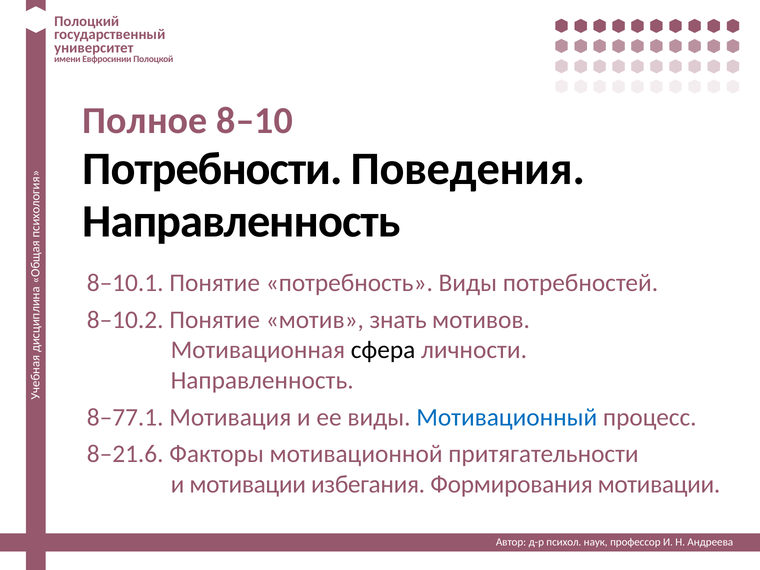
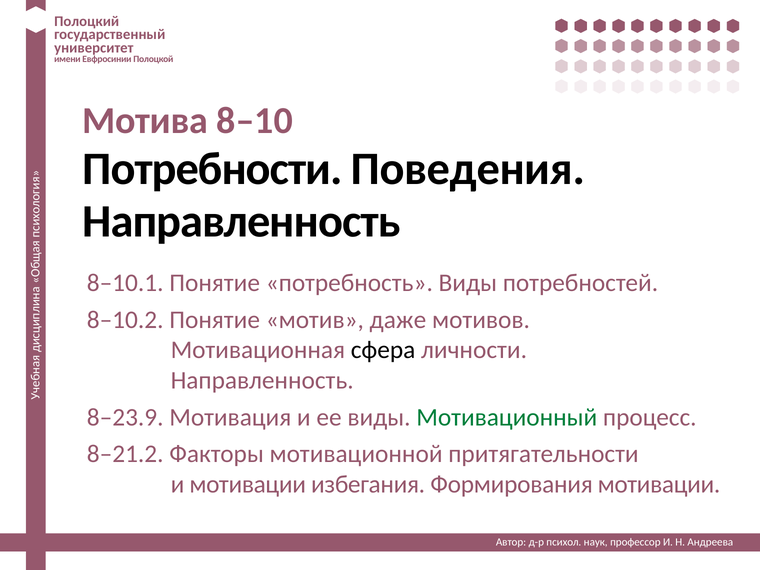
Полное: Полное -> Мотива (145, 120)
знать: знать -> даже (398, 320)
8–77.1: 8–77.1 -> 8–23.9 (125, 417)
Мотивационный colour: blue -> green (507, 417)
8–21.6: 8–21.6 -> 8–21.2 (125, 454)
